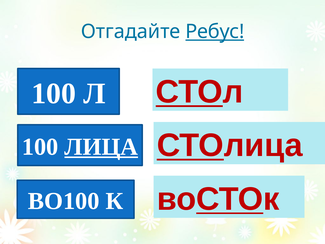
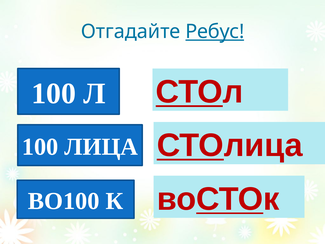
ЛИЦА underline: present -> none (101, 147)
